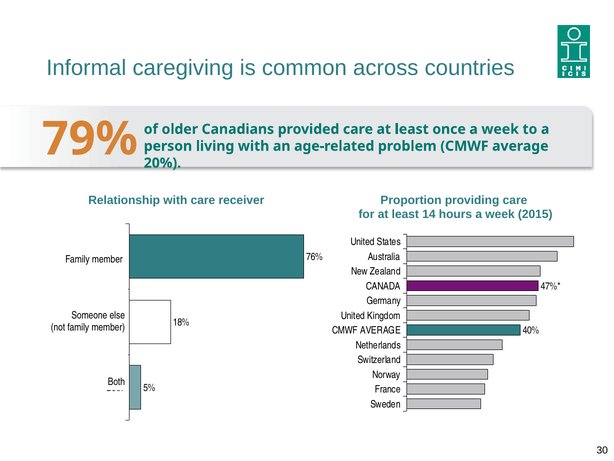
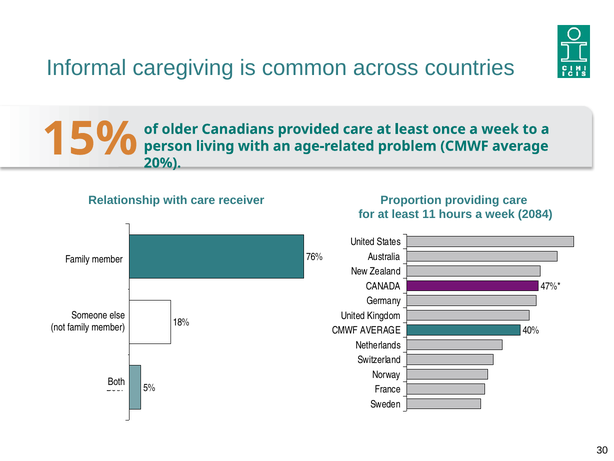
79%: 79% -> 15% (90, 139)
14: 14 -> 11 (429, 214)
2015: 2015 -> 2084 (535, 214)
